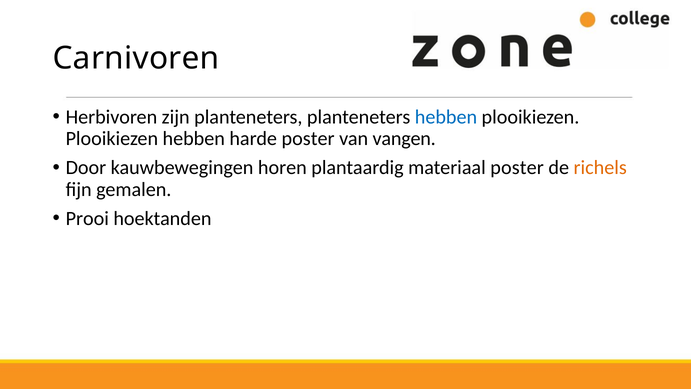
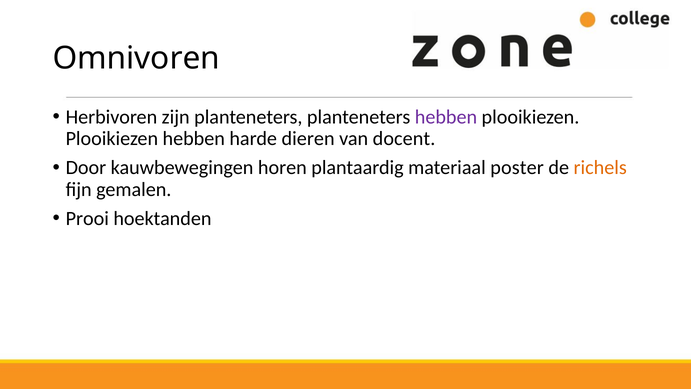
Carnivoren: Carnivoren -> Omnivoren (136, 58)
hebben colour: blue -> purple (446, 117)
harde poster: poster -> dieren (308, 139)
vangen: vangen -> docent (404, 139)
